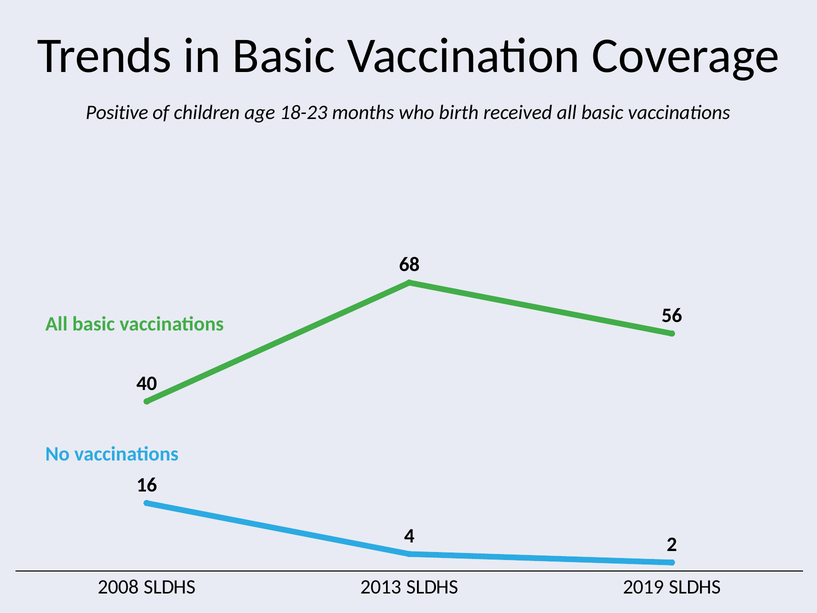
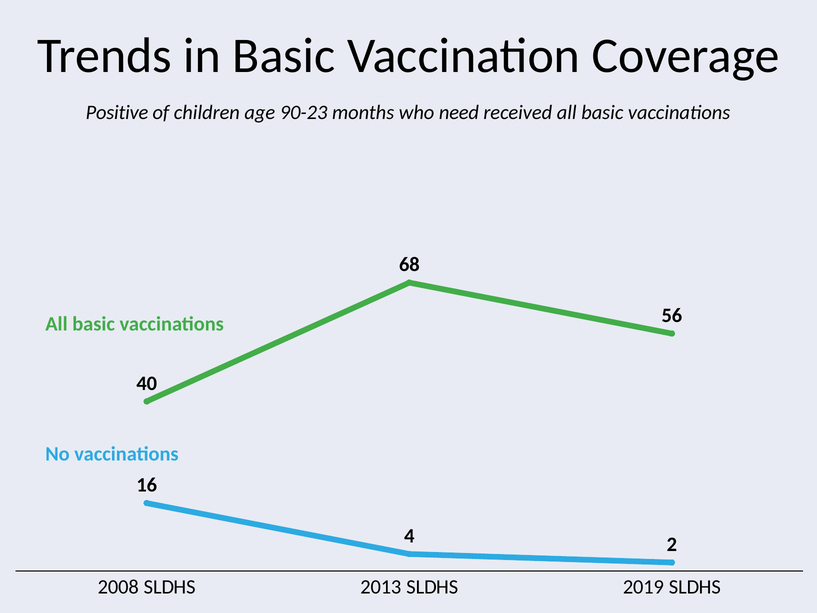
18-23: 18-23 -> 90-23 (304, 112)
birth: birth -> need (459, 112)
